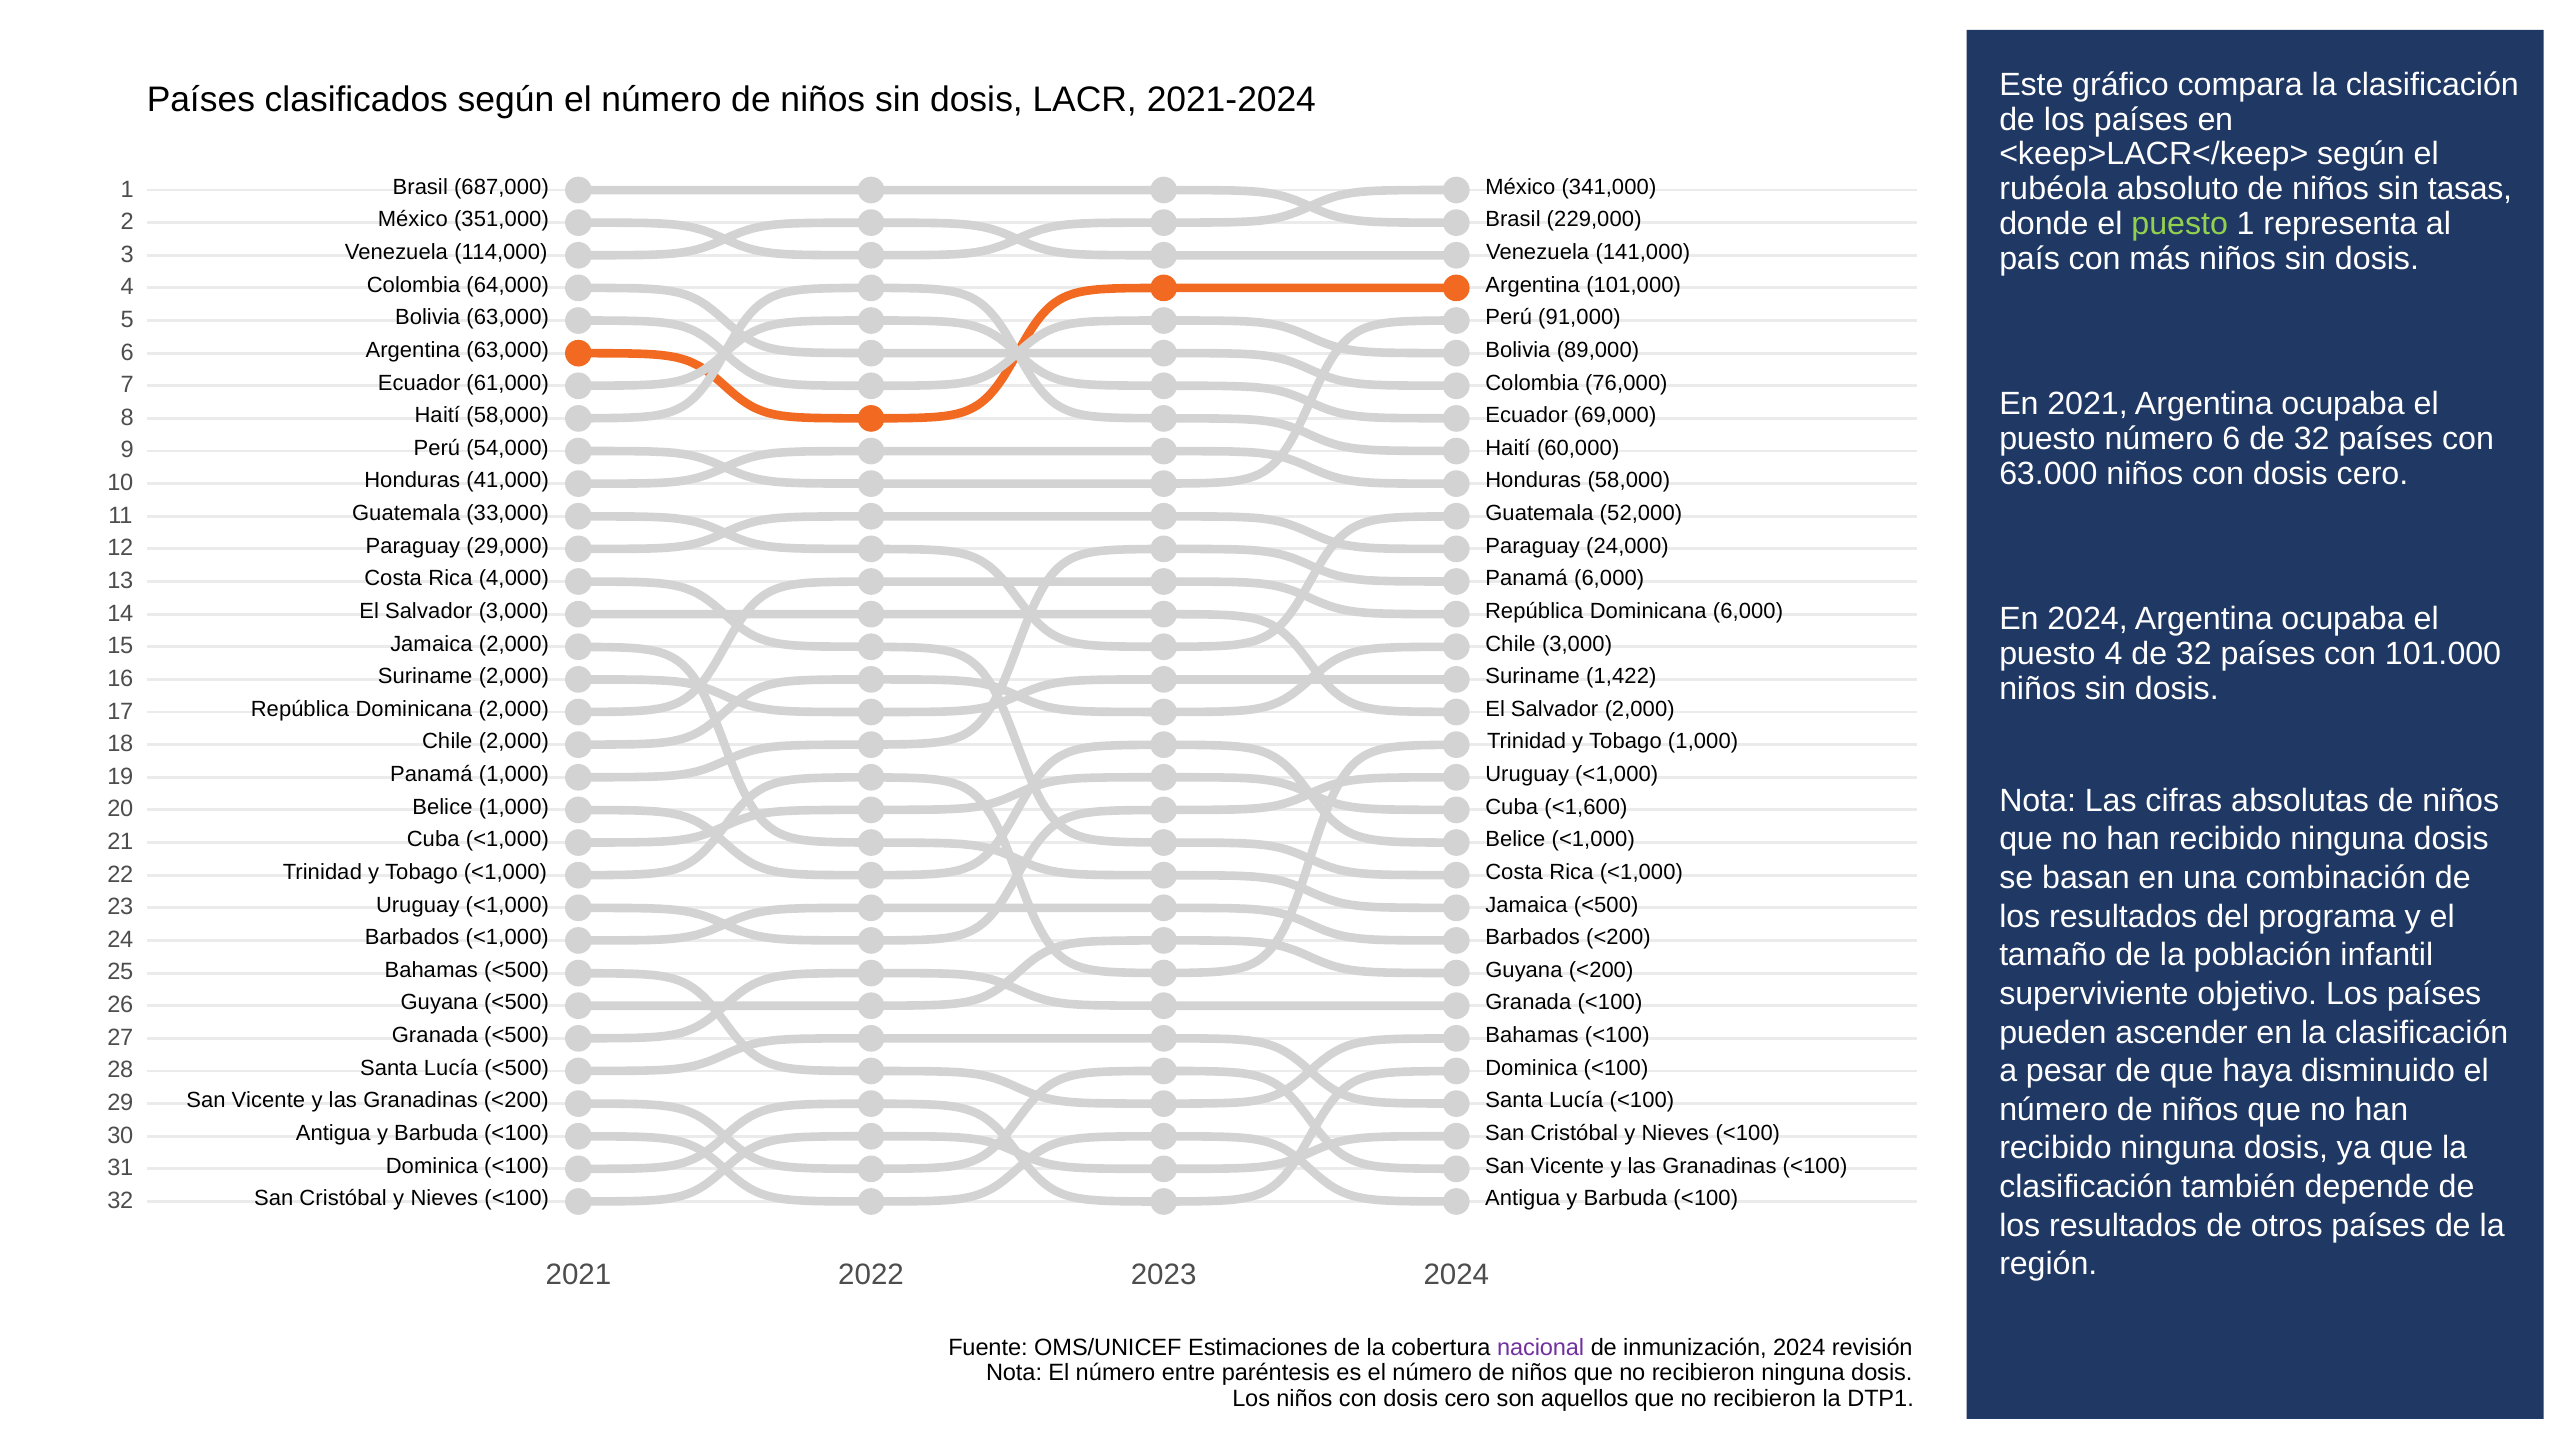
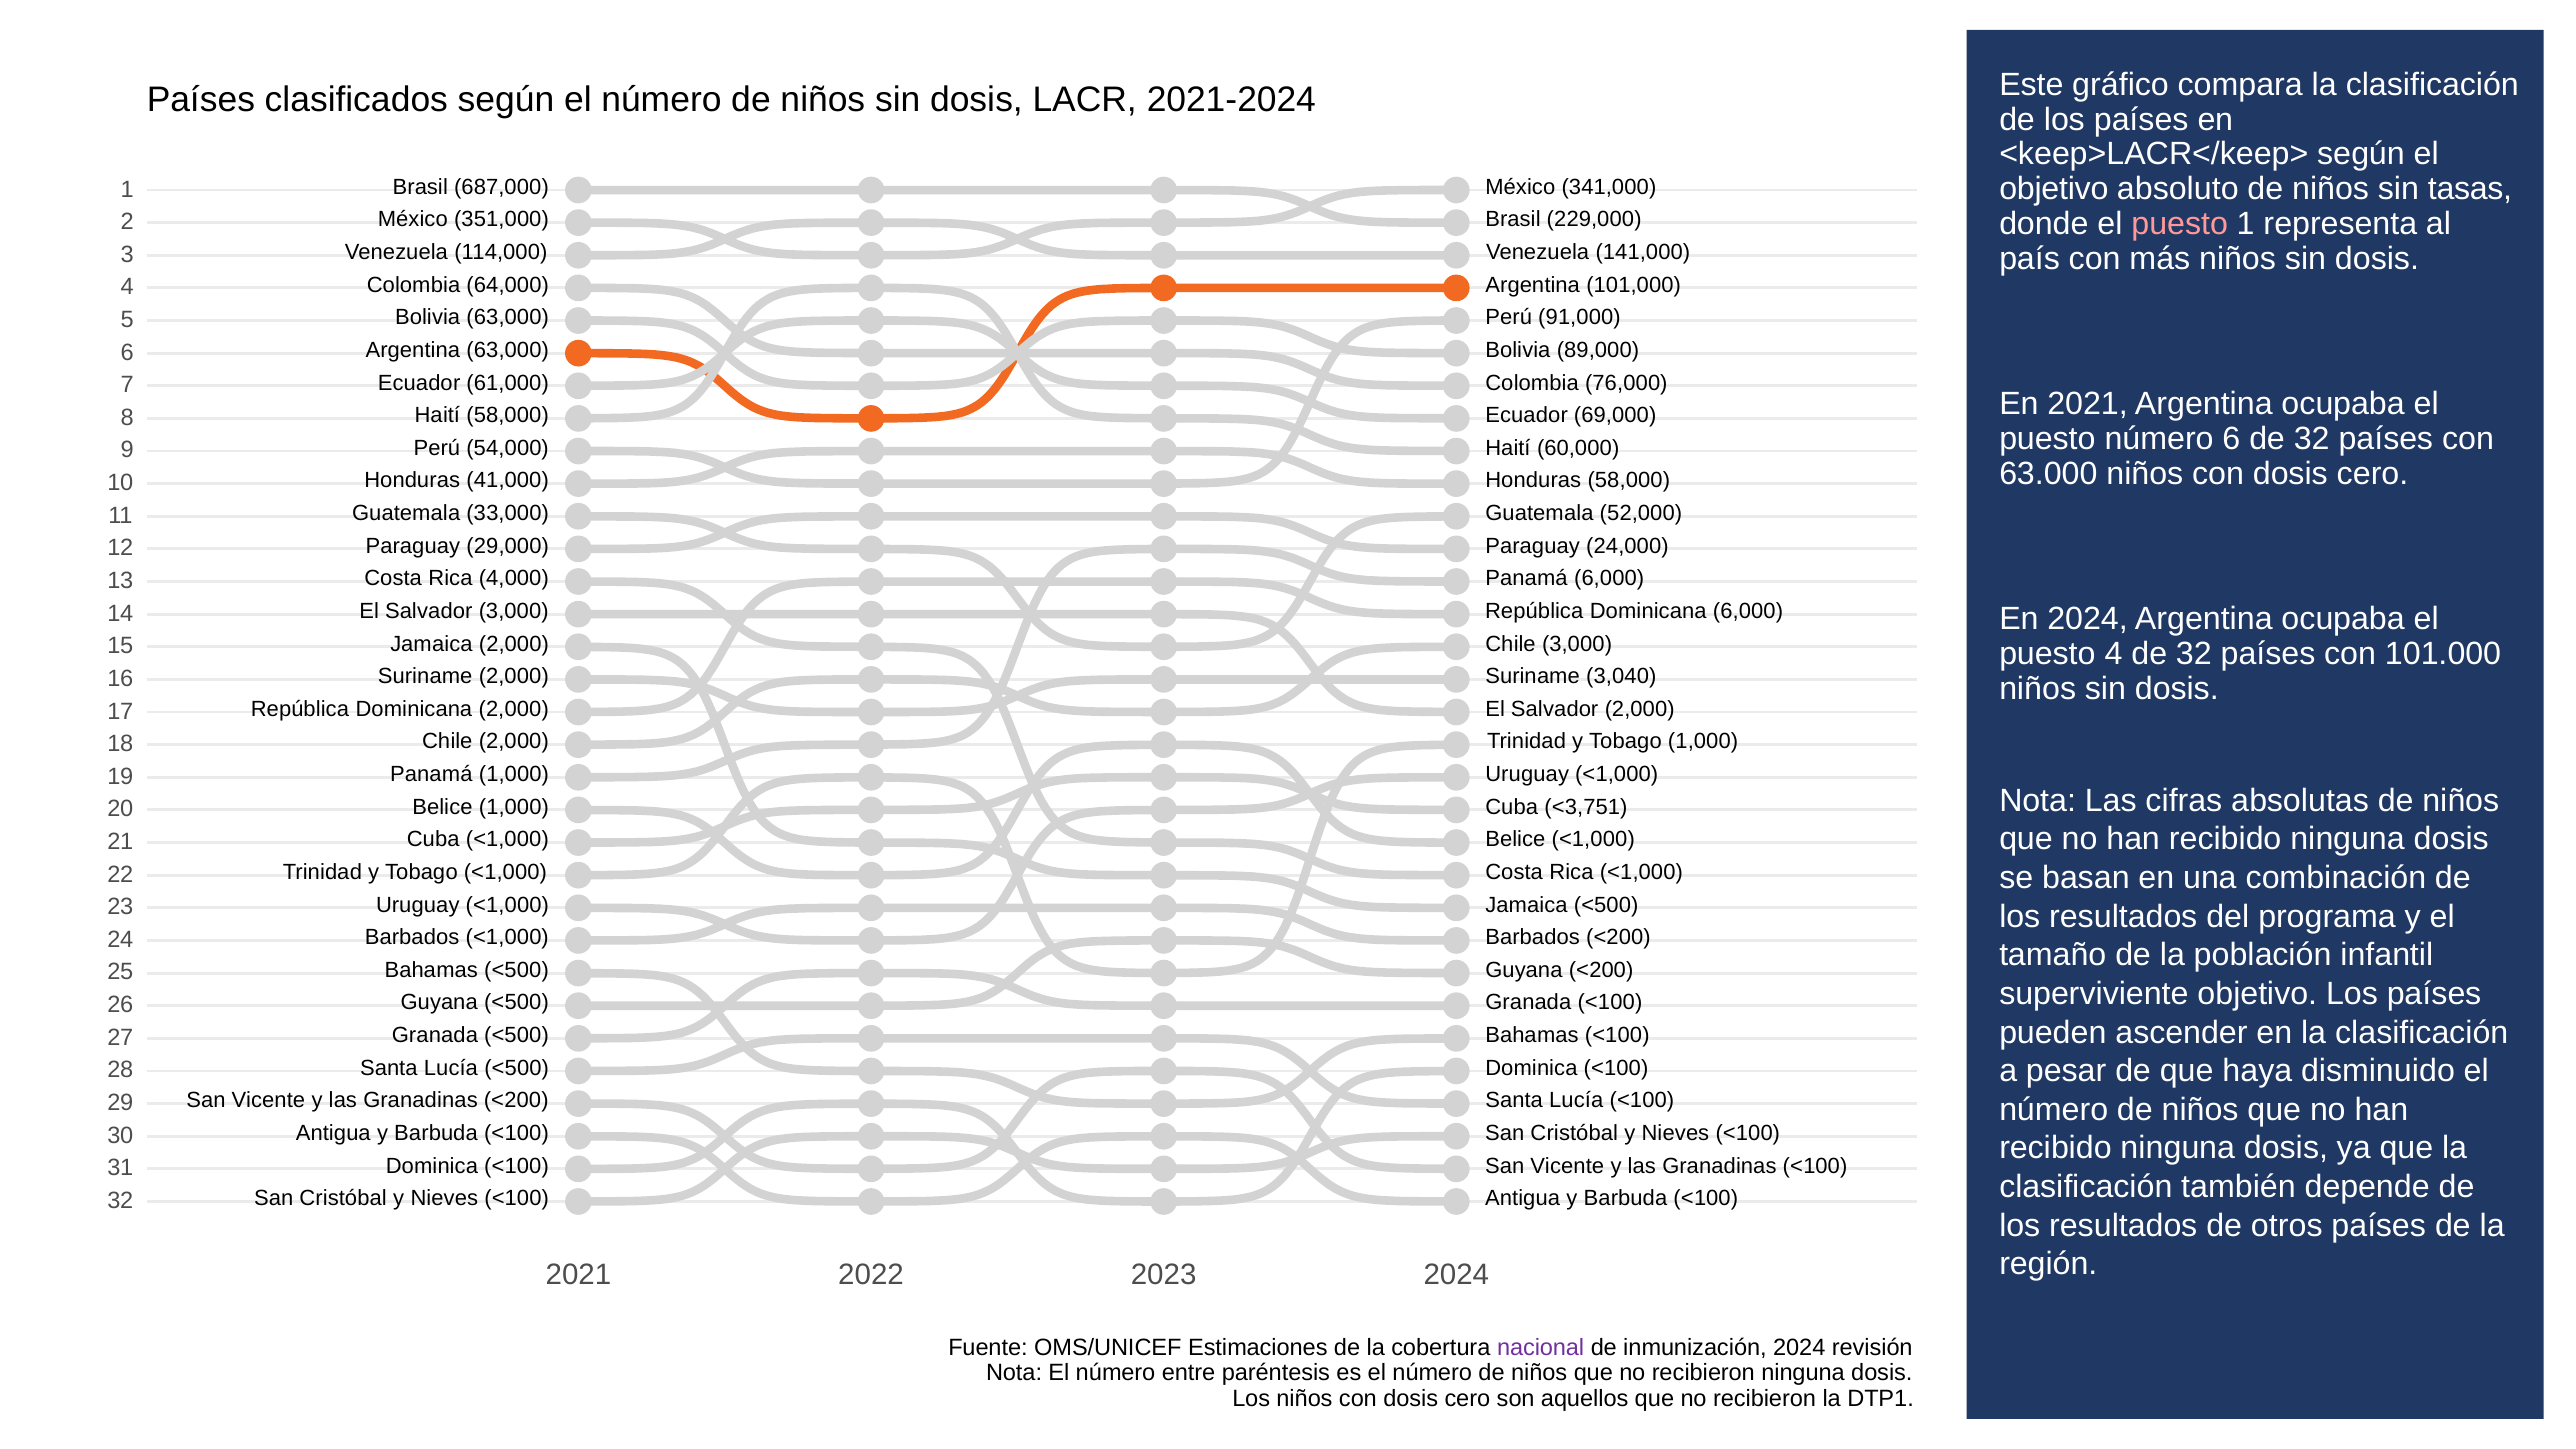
rubéola: rubéola -> objetivo (2054, 189)
puesto colour: light green -> pink (2180, 224)
1,422: 1,422 -> 3,040 (1621, 676)
<1,600: <1,600 -> <3,751 (1586, 807)
